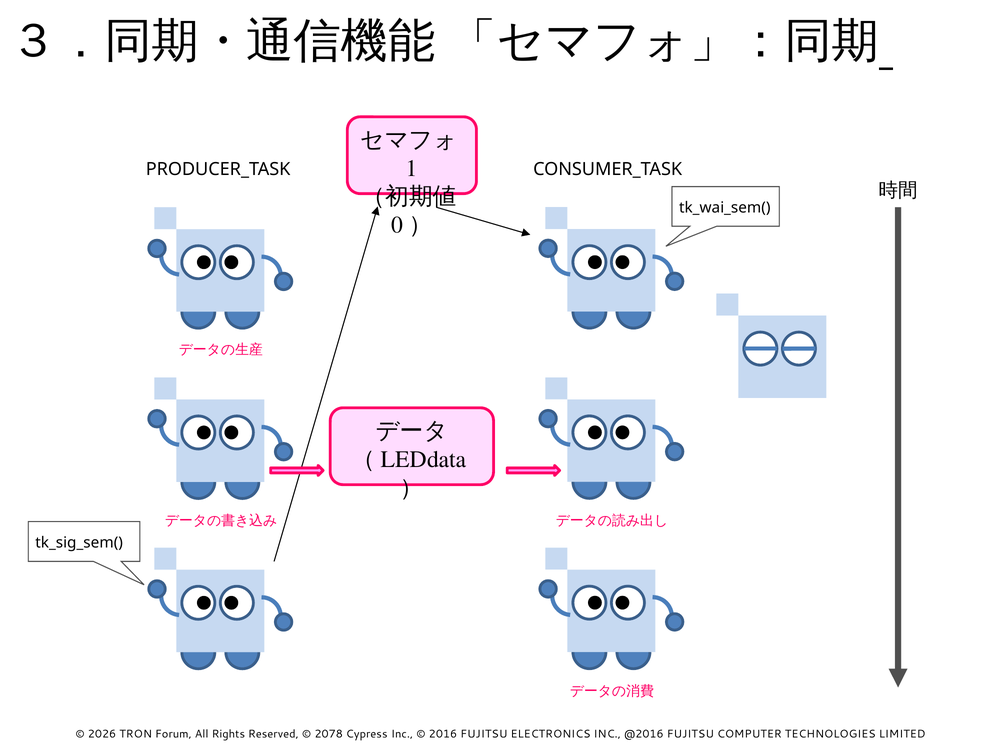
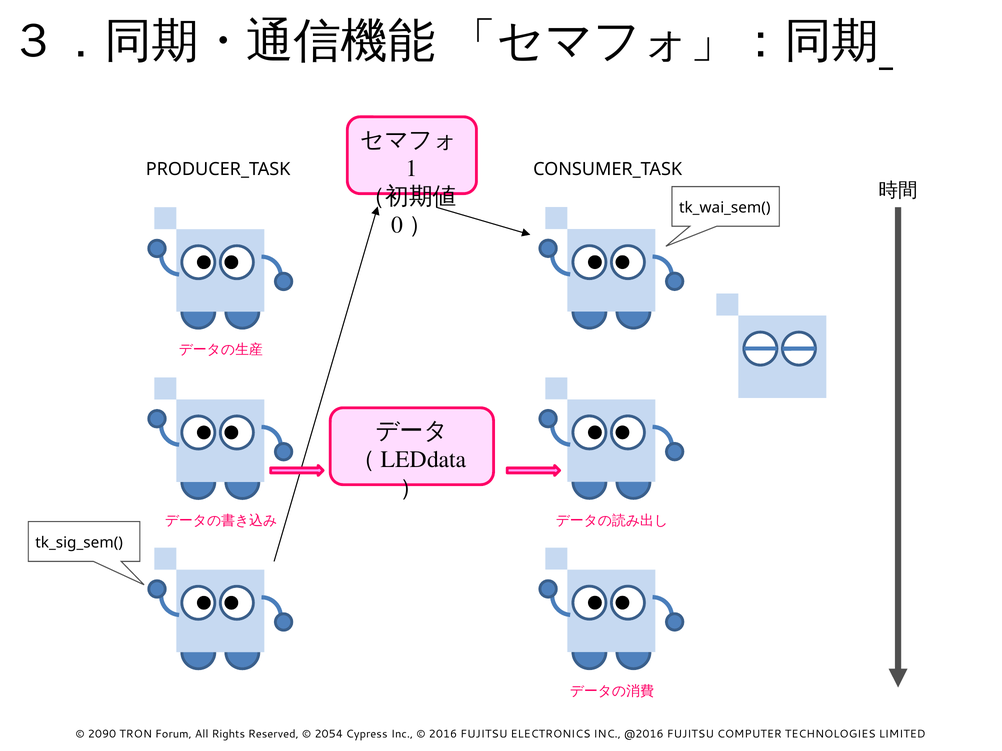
2026: 2026 -> 2090 (102, 735)
2078: 2078 -> 2054 (329, 735)
